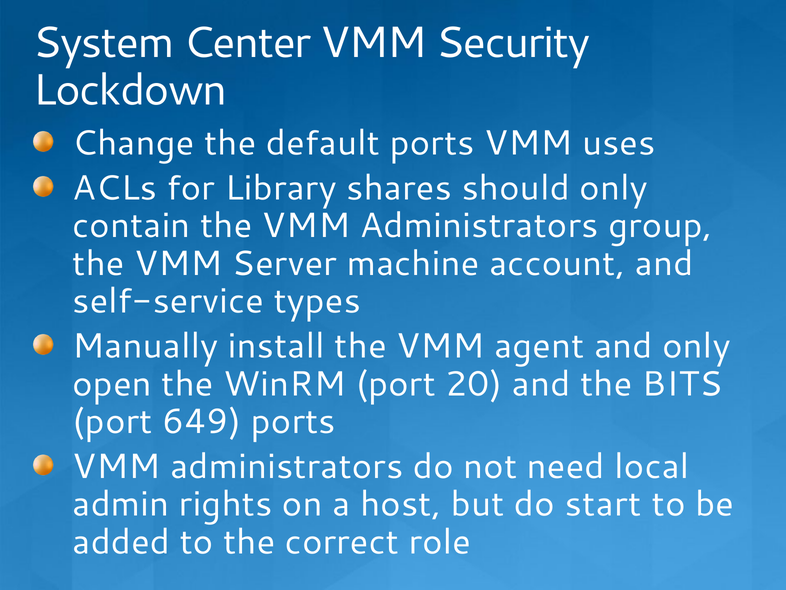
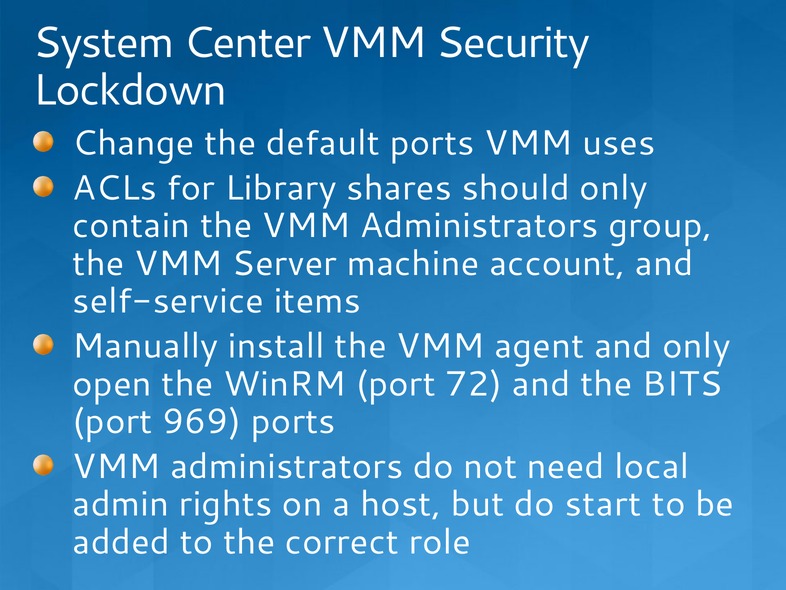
types: types -> items (317, 301)
20: 20 -> 72 (474, 384)
649: 649 -> 969 (202, 421)
